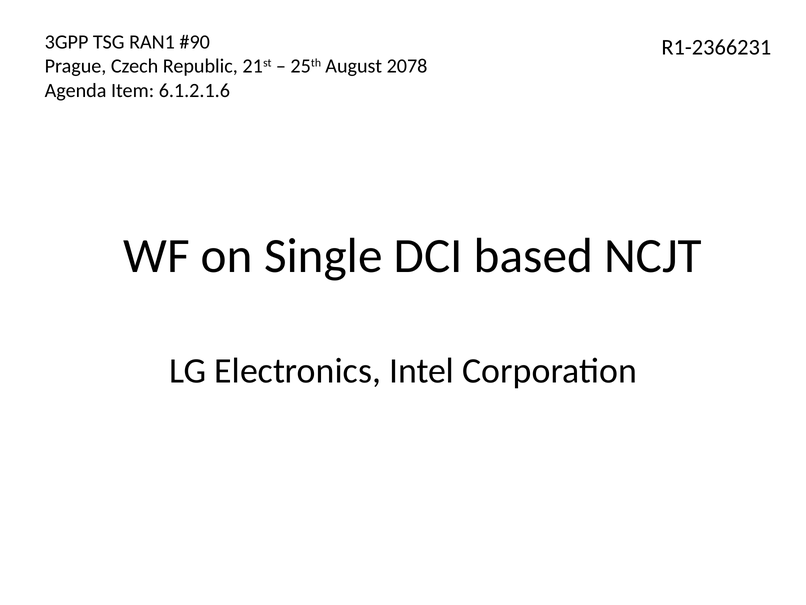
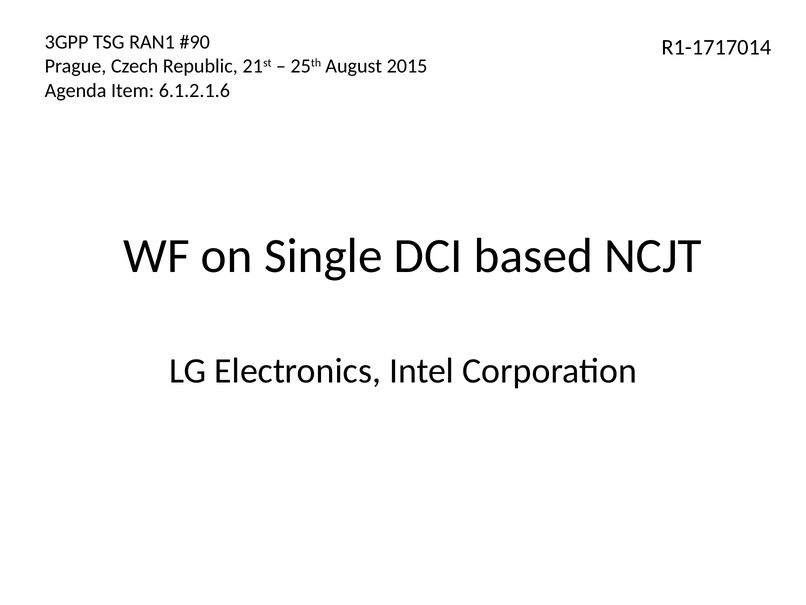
R1-2366231: R1-2366231 -> R1-1717014 (716, 48)
2078: 2078 -> 2015 (407, 66)
